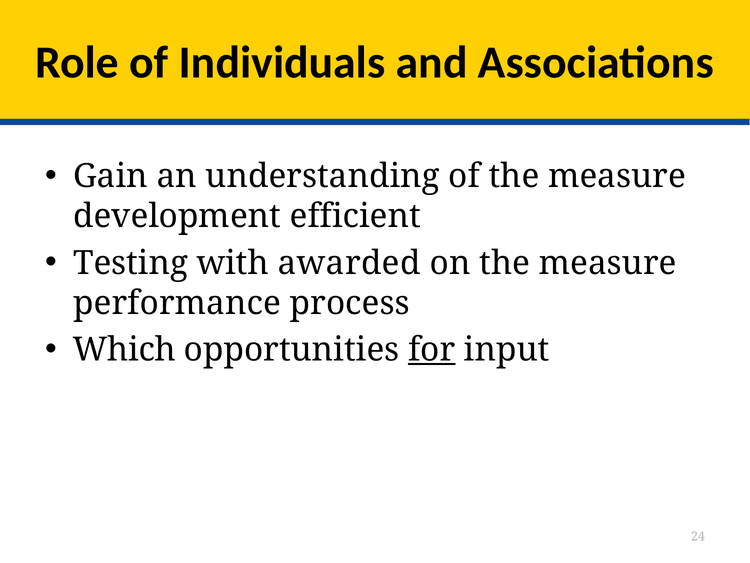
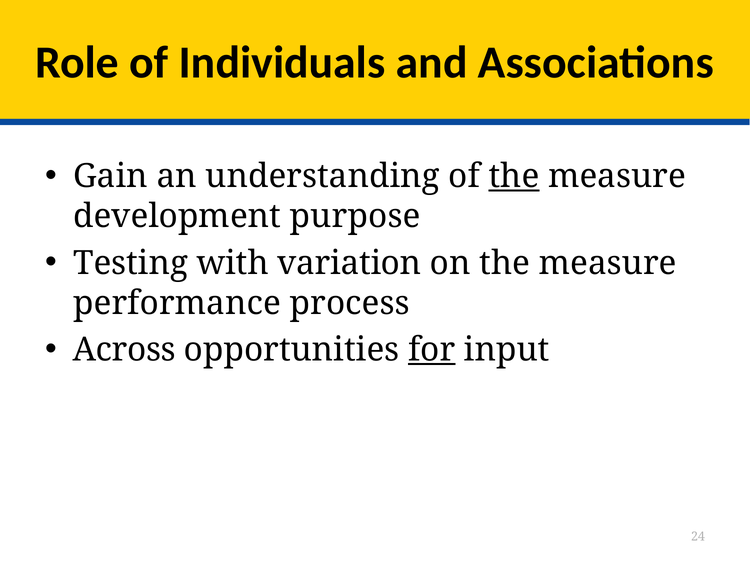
the underline: none -> present (514, 176)
efficient: efficient -> purpose (355, 216)
awarded: awarded -> variation (349, 263)
Which: Which -> Across (124, 349)
